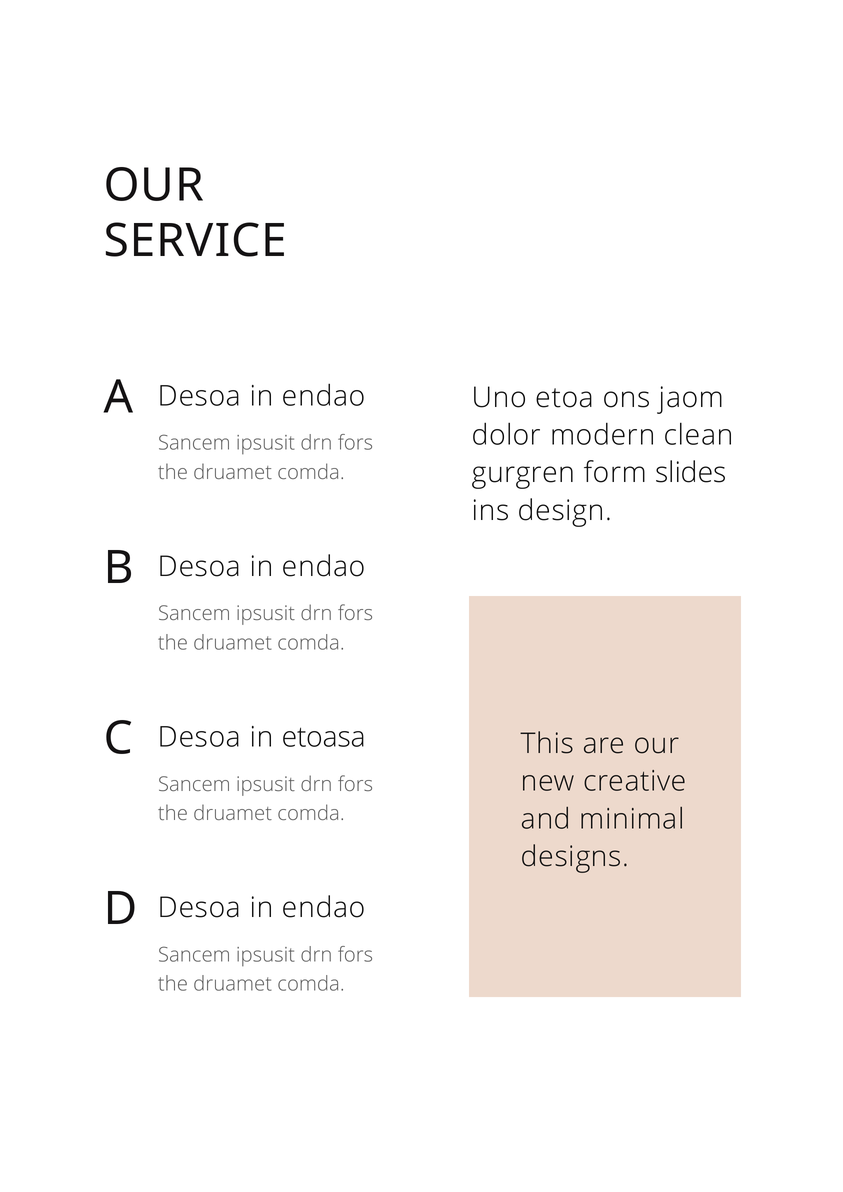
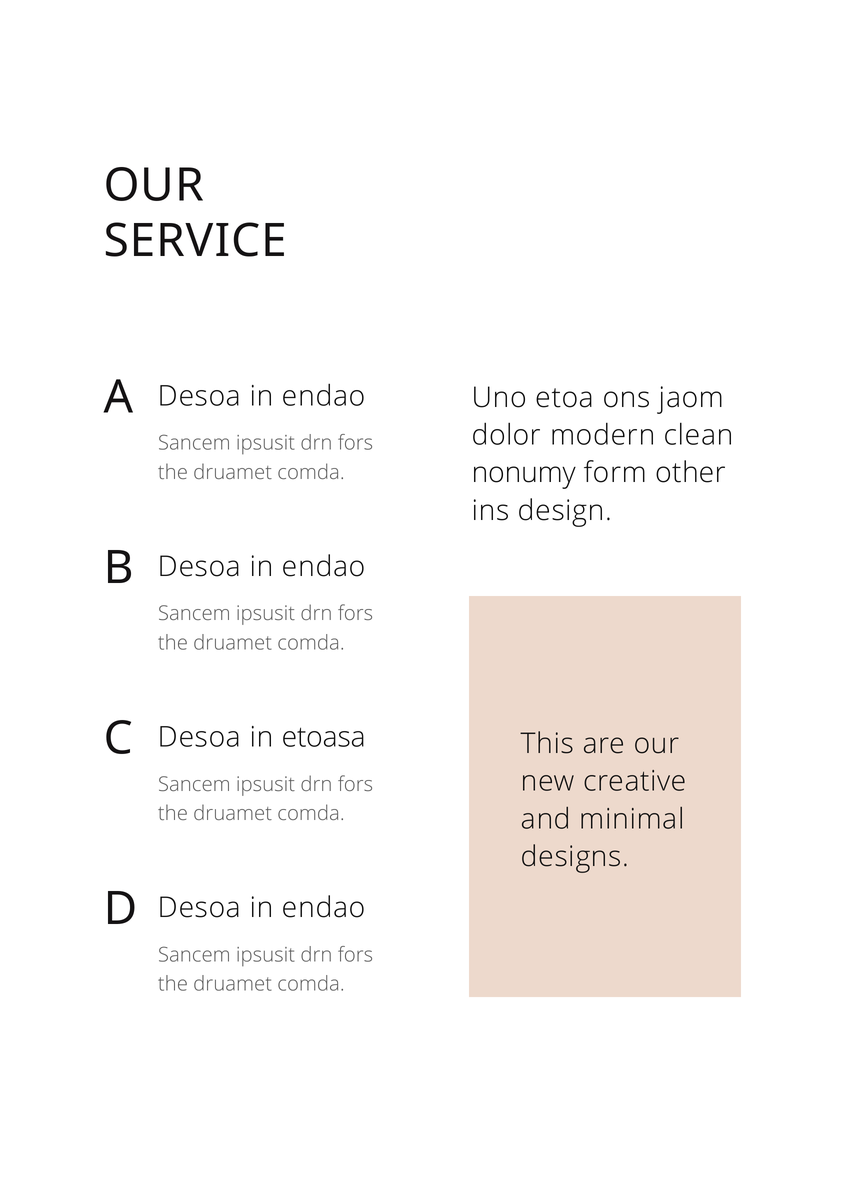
gurgren: gurgren -> nonumy (524, 473)
slides: slides -> other (691, 473)
